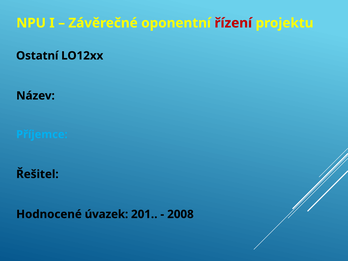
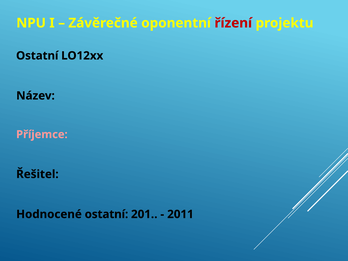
Příjemce colour: light blue -> pink (42, 134)
Hodnocené úvazek: úvazek -> ostatní (106, 214)
2008: 2008 -> 2011 (180, 214)
